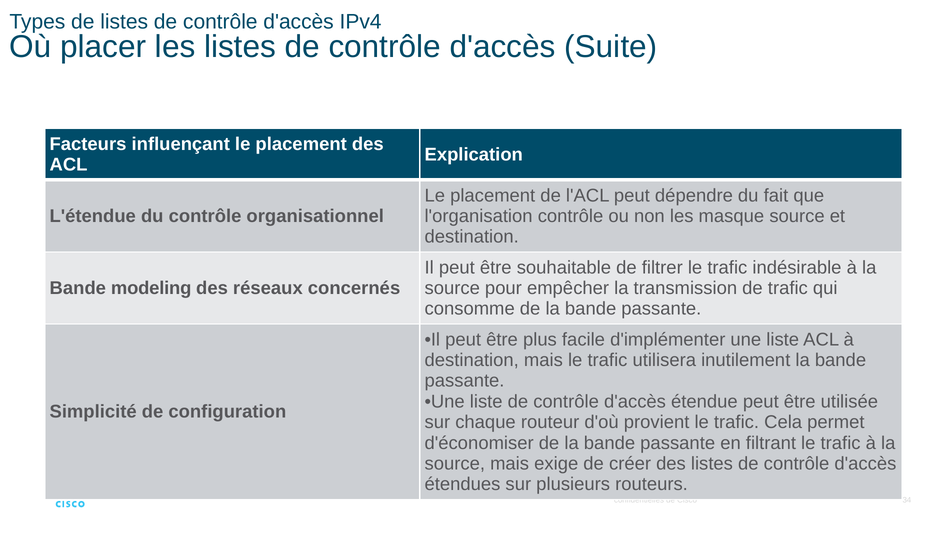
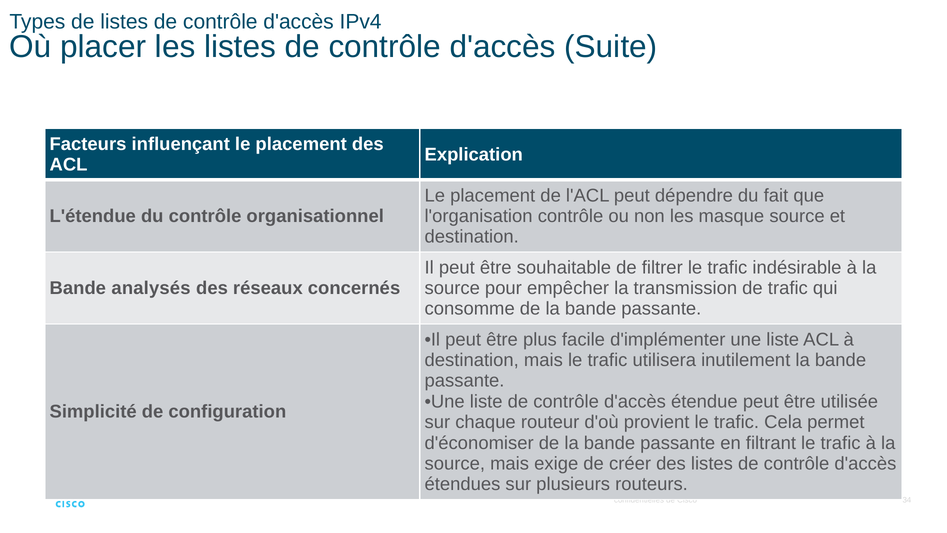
modeling: modeling -> analysés (151, 288)
